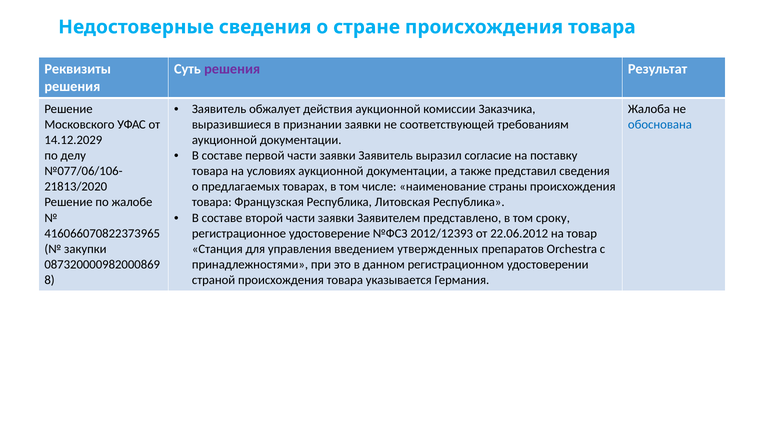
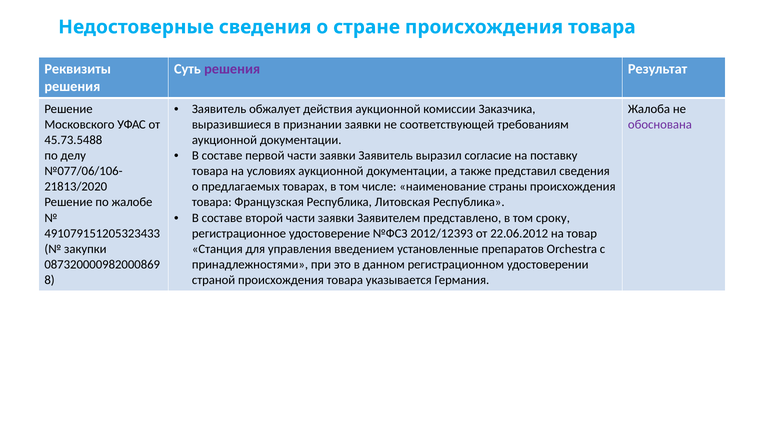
обоснована colour: blue -> purple (660, 124)
14.12.2029: 14.12.2029 -> 45.73.5488 (73, 140)
416066070822373965: 416066070822373965 -> 491079151205323433 (102, 233)
утвержденных: утвержденных -> установленные (438, 249)
